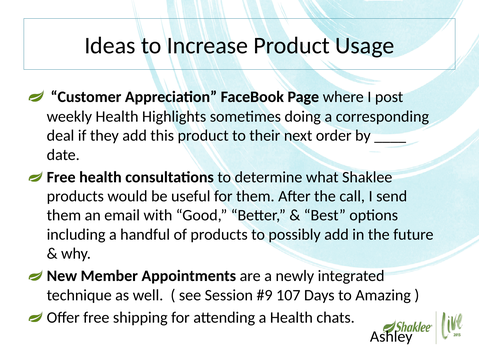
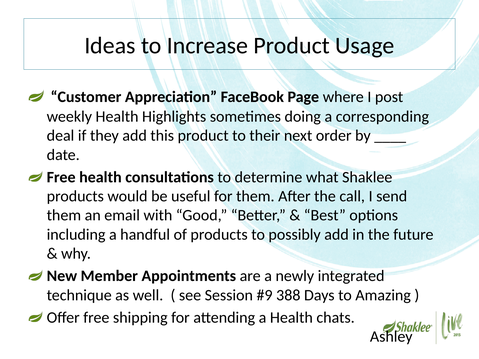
107: 107 -> 388 (288, 295)
